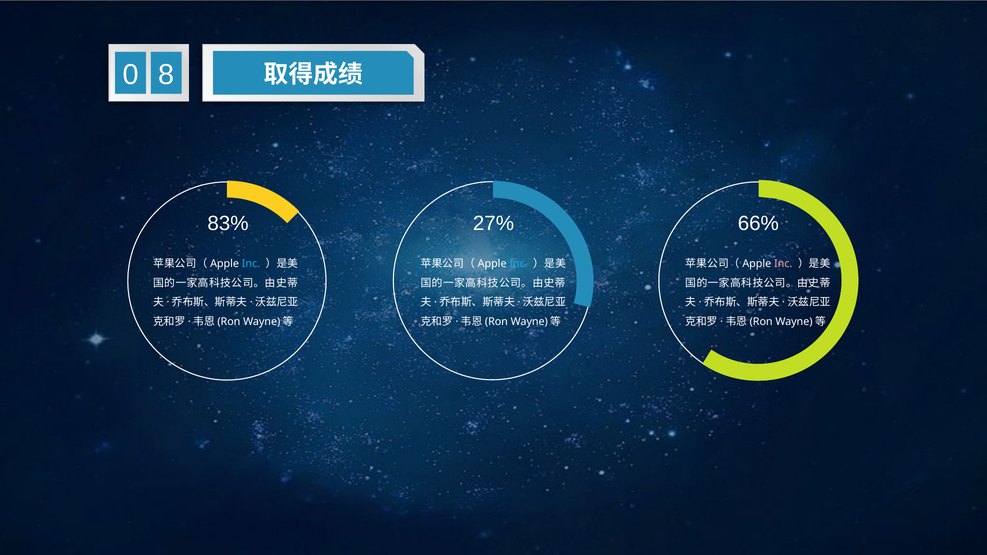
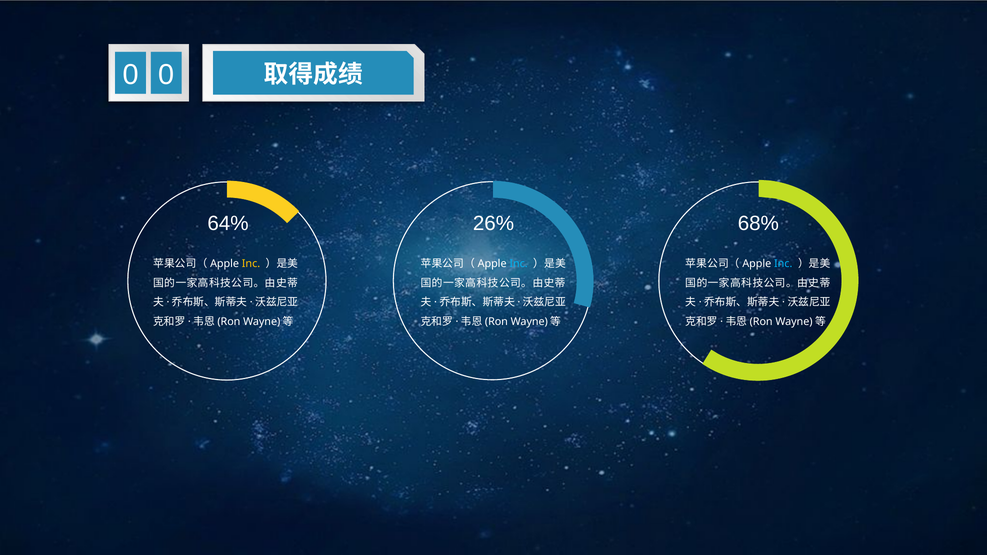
0 8: 8 -> 0 (166, 75)
83%: 83% -> 64% (228, 224)
27%: 27% -> 26% (493, 224)
66%: 66% -> 68% (758, 224)
Inc colour: light blue -> yellow (251, 264)
Inc colour: pink -> light blue (783, 264)
